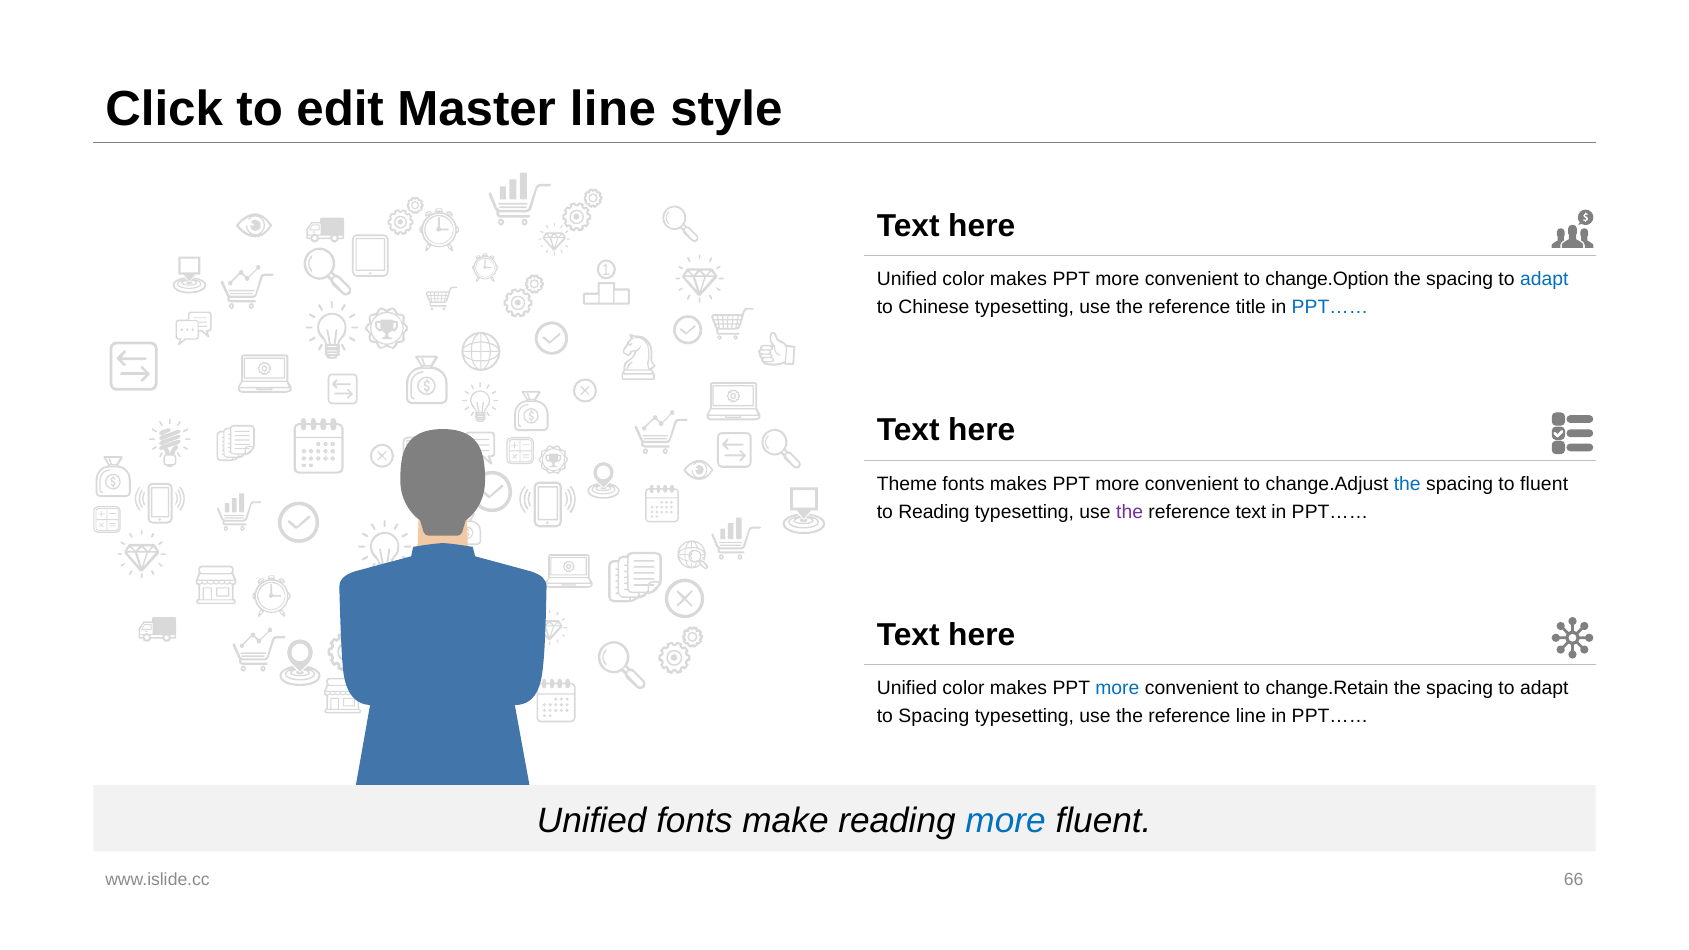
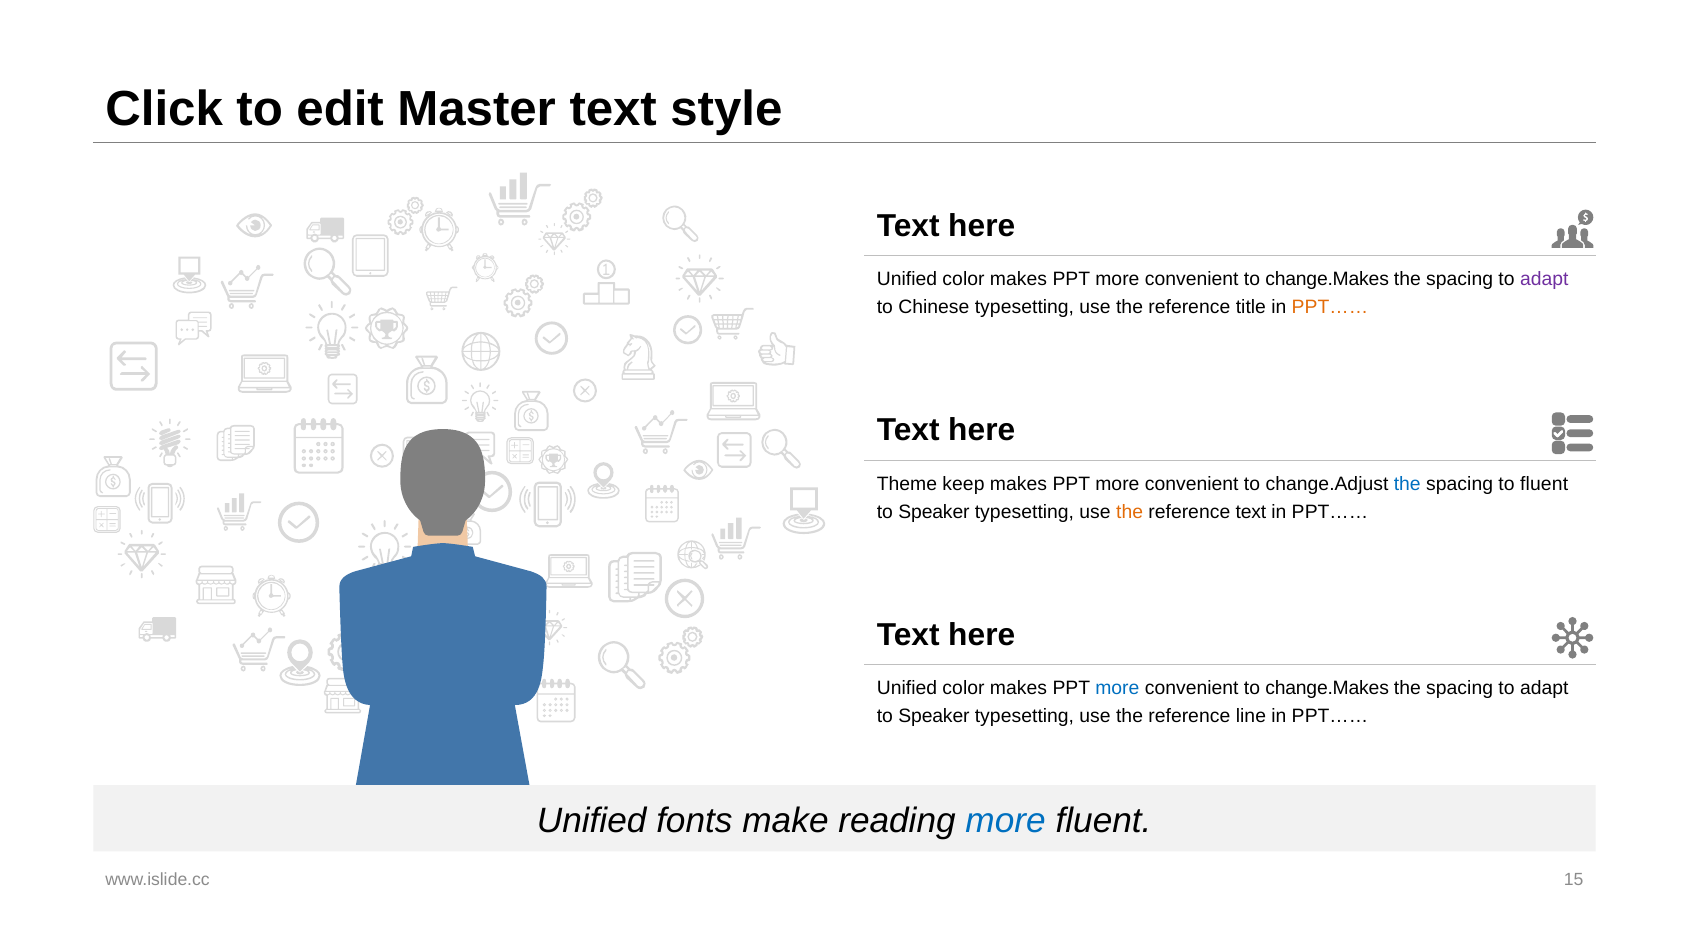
Master line: line -> text (613, 109)
change.Option: change.Option -> change.Makes (1327, 279)
adapt colour: blue -> purple (1544, 279)
PPT…… colour: blue -> orange (1330, 307)
Theme fonts: fonts -> keep (964, 484)
Reading: Reading -> Speaker (934, 512)
the colour: purple -> orange (1130, 512)
change.Retain: change.Retain -> change.Makes (1327, 688)
Spacing: Spacing -> Speaker (934, 716)
66: 66 -> 15 (1574, 880)
